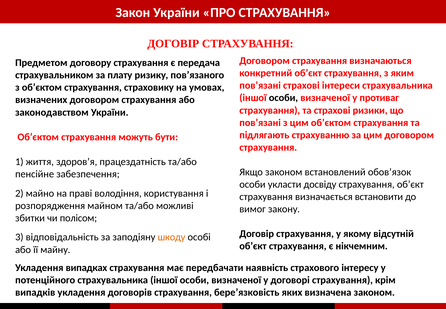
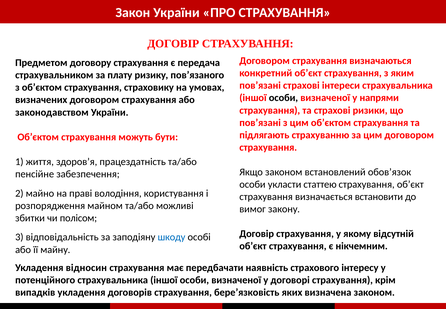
противаг: противаг -> напрями (379, 98)
досвіду: досвіду -> статтею (320, 184)
шкоду colour: orange -> blue (172, 237)
випадках: випадках -> відносин (86, 268)
